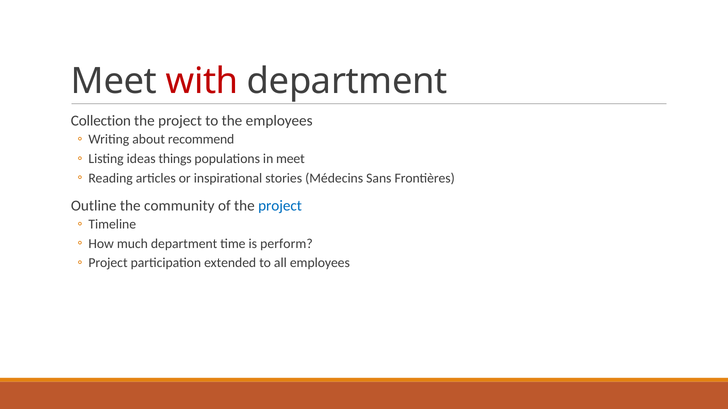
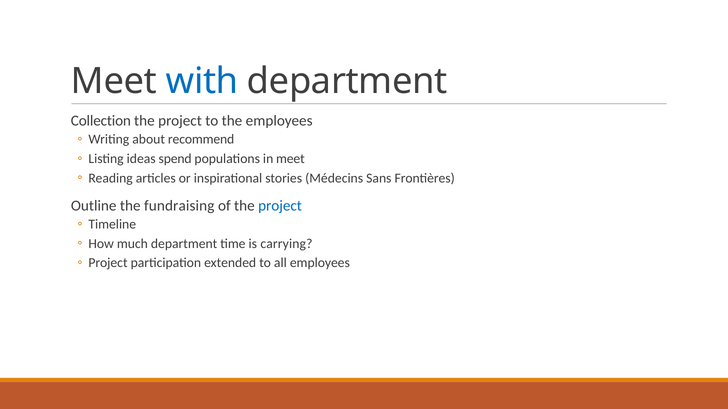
with colour: red -> blue (202, 82)
things: things -> spend (175, 159)
community: community -> fundraising (179, 206)
perform: perform -> carrying (286, 244)
